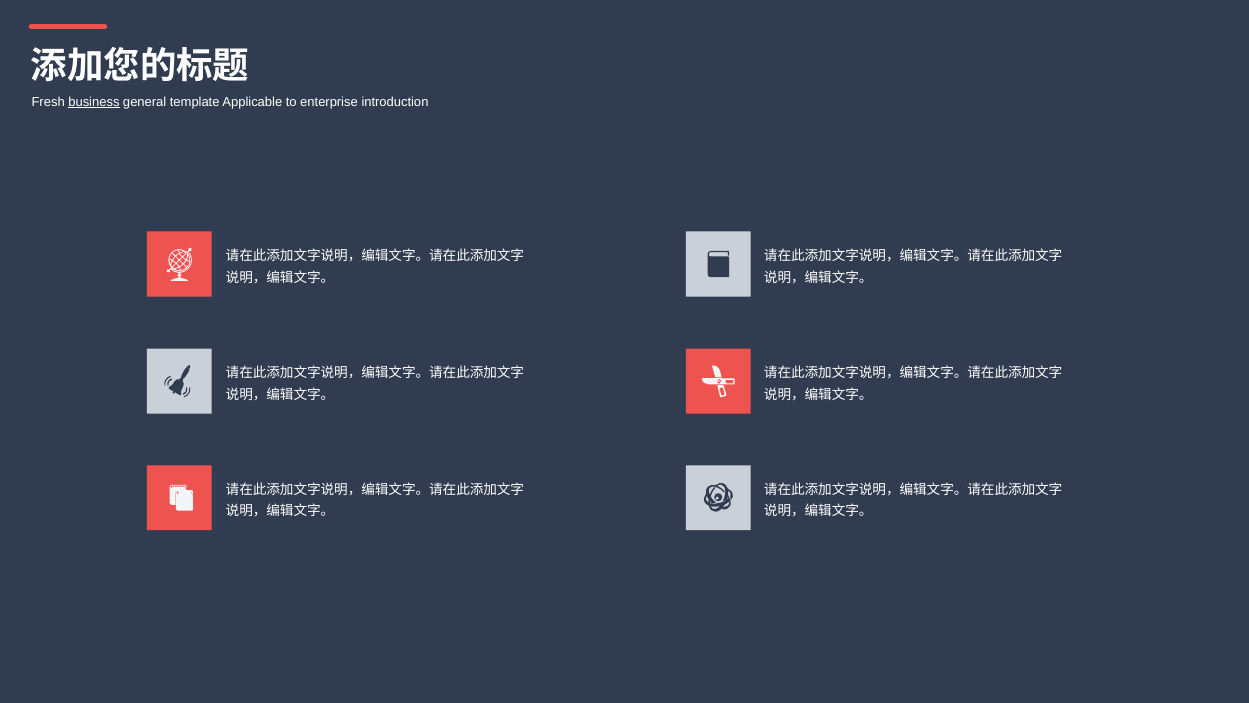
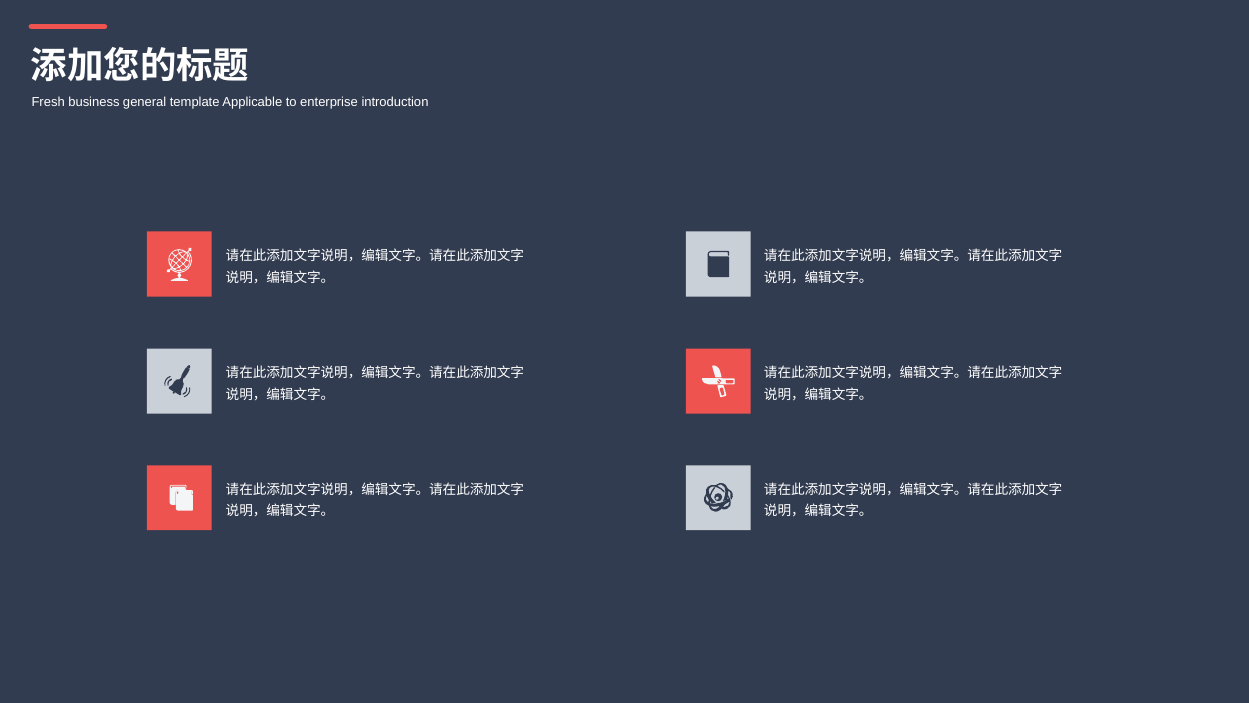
business underline: present -> none (94, 102)
